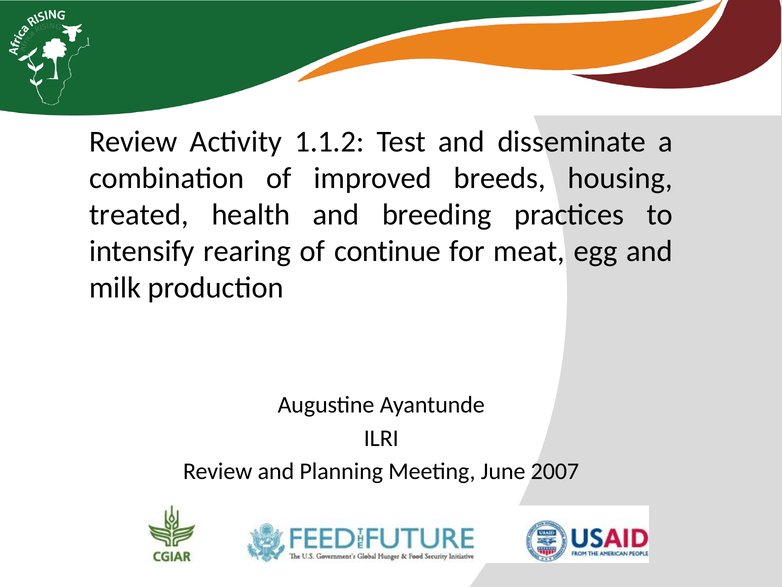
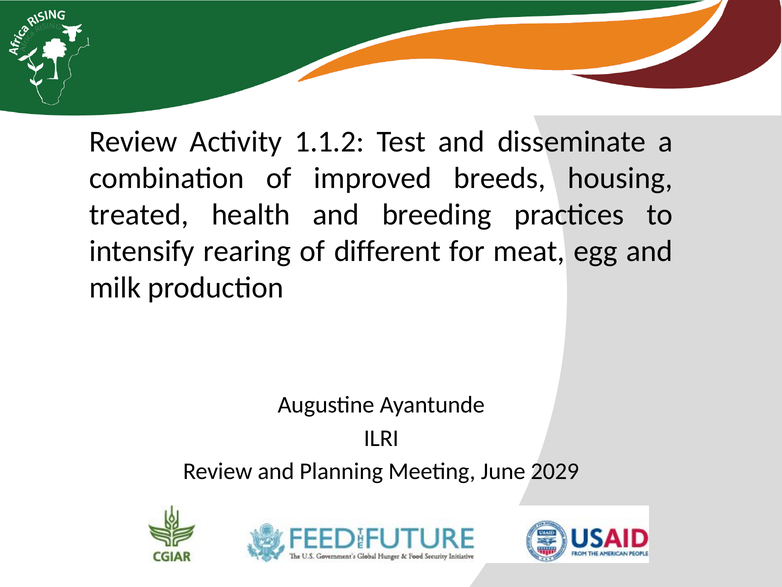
continue: continue -> different (387, 251)
2007: 2007 -> 2029 (555, 471)
